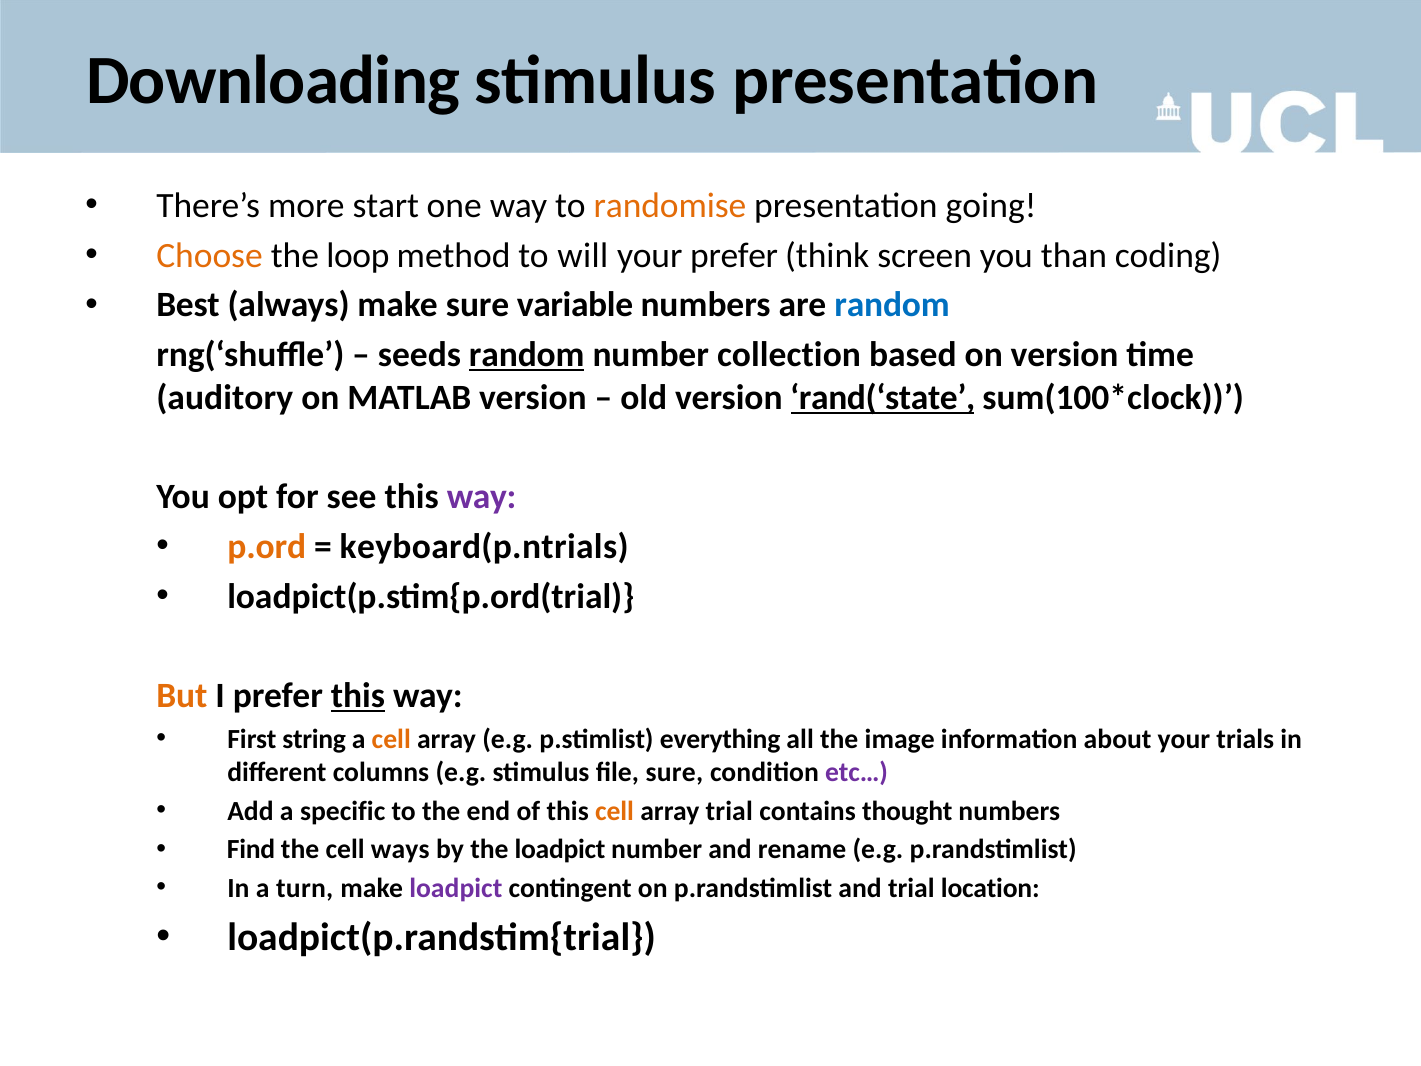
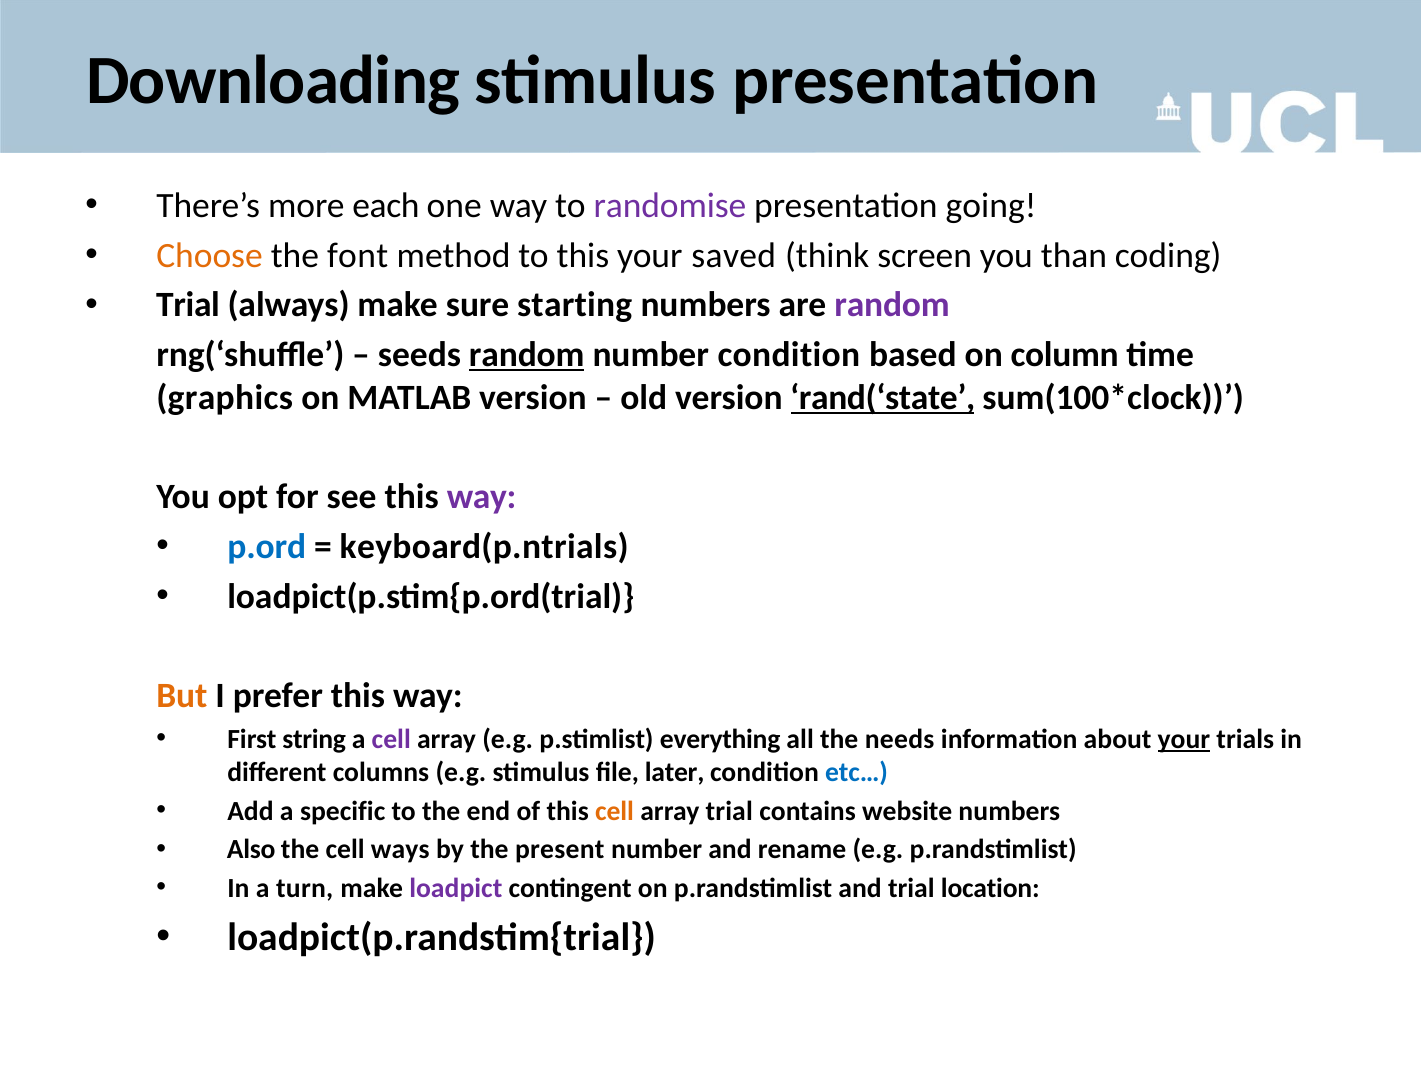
start: start -> each (386, 206)
randomise colour: orange -> purple (670, 206)
loop: loop -> font (358, 255)
to will: will -> this (583, 255)
your prefer: prefer -> saved (734, 255)
Best: Best -> Trial (188, 305)
variable: variable -> starting (575, 305)
random colour: blue -> purple (892, 305)
number collection: collection -> condition (789, 355)
on version: version -> column (1065, 355)
auditory: auditory -> graphics (225, 398)
p.ord colour: orange -> blue (267, 547)
this underline: present -> none (358, 696)
cell colour: orange -> purple (391, 739)
image: image -> needs (900, 739)
your underline: none -> present (1184, 739)
file sure: sure -> later (675, 772)
etc… colour: purple -> blue (857, 772)
thought: thought -> website (907, 811)
Find: Find -> Also (251, 849)
the loadpict: loadpict -> present (560, 849)
